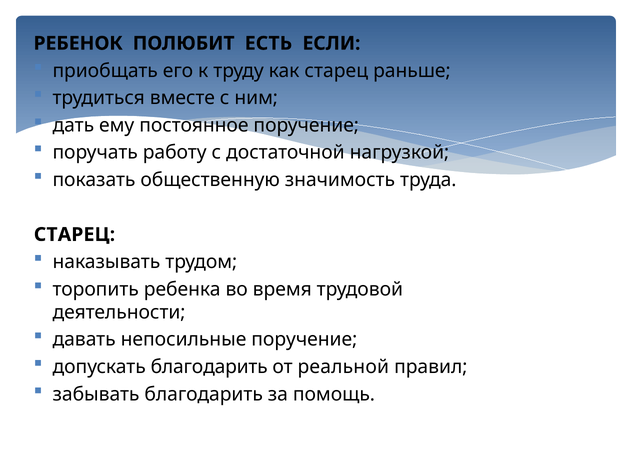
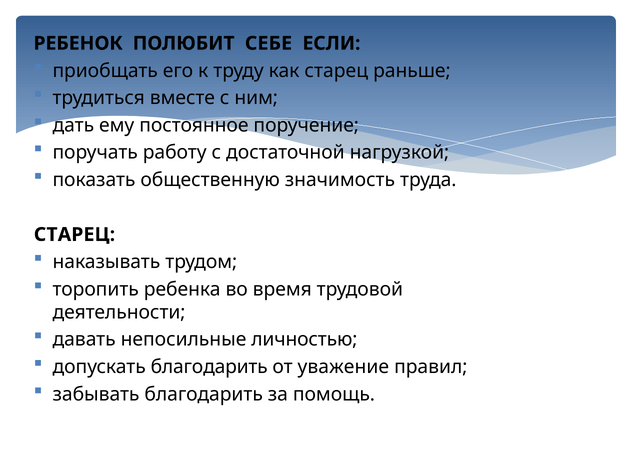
ЕСТЬ: ЕСТЬ -> СЕБЕ (268, 43)
непосильные поручение: поручение -> личностью (304, 340)
реальной: реальной -> уважение (343, 367)
